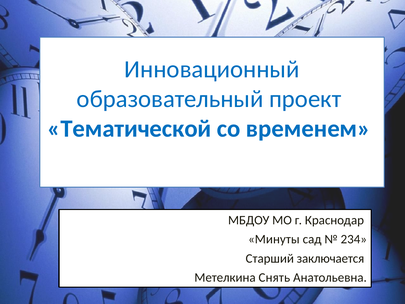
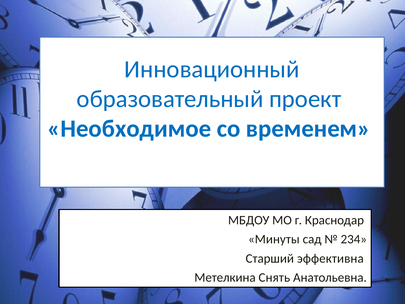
Тематической: Тематической -> Необходимое (129, 129)
заключается: заключается -> эффективна (330, 258)
